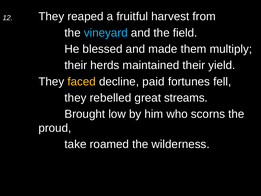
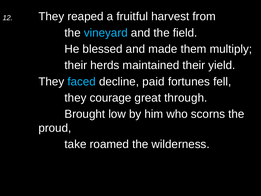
faced colour: yellow -> light blue (82, 81)
rebelled: rebelled -> courage (111, 98)
streams: streams -> through (186, 98)
